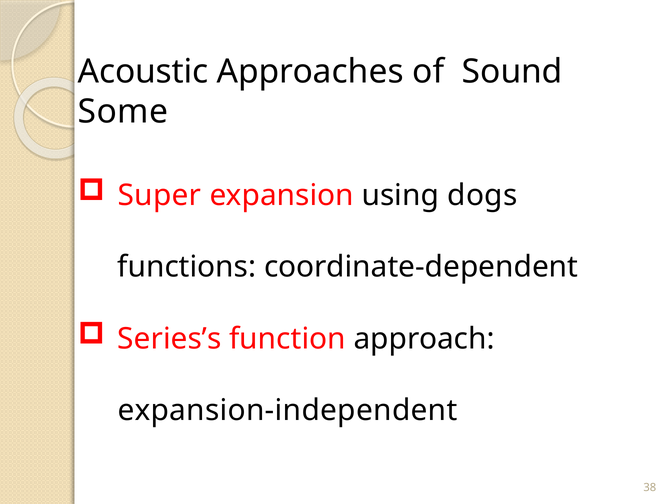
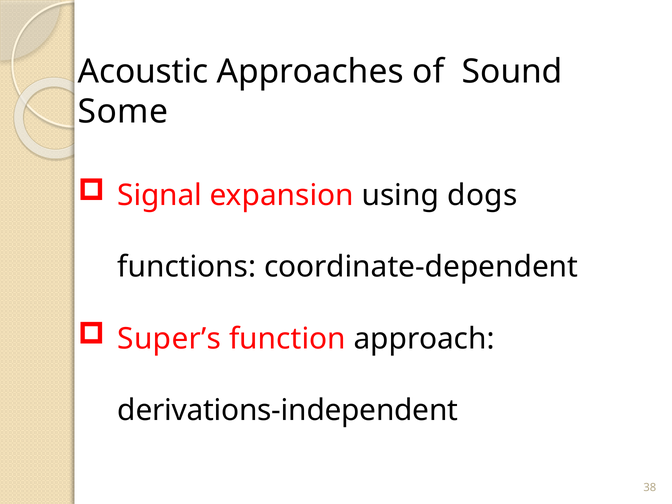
Super: Super -> Signal (160, 195)
Series’s: Series’s -> Super’s (169, 339)
expansion-independent: expansion-independent -> derivations-independent (288, 411)
